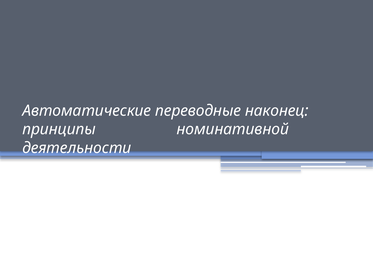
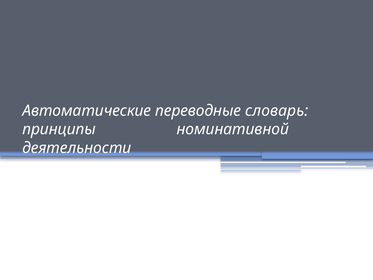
наконец: наконец -> словарь (277, 111)
